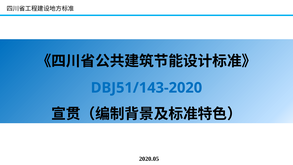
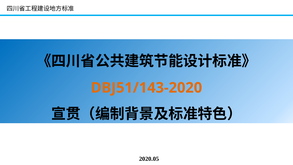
DBJ51/143-2020 colour: blue -> orange (146, 88)
